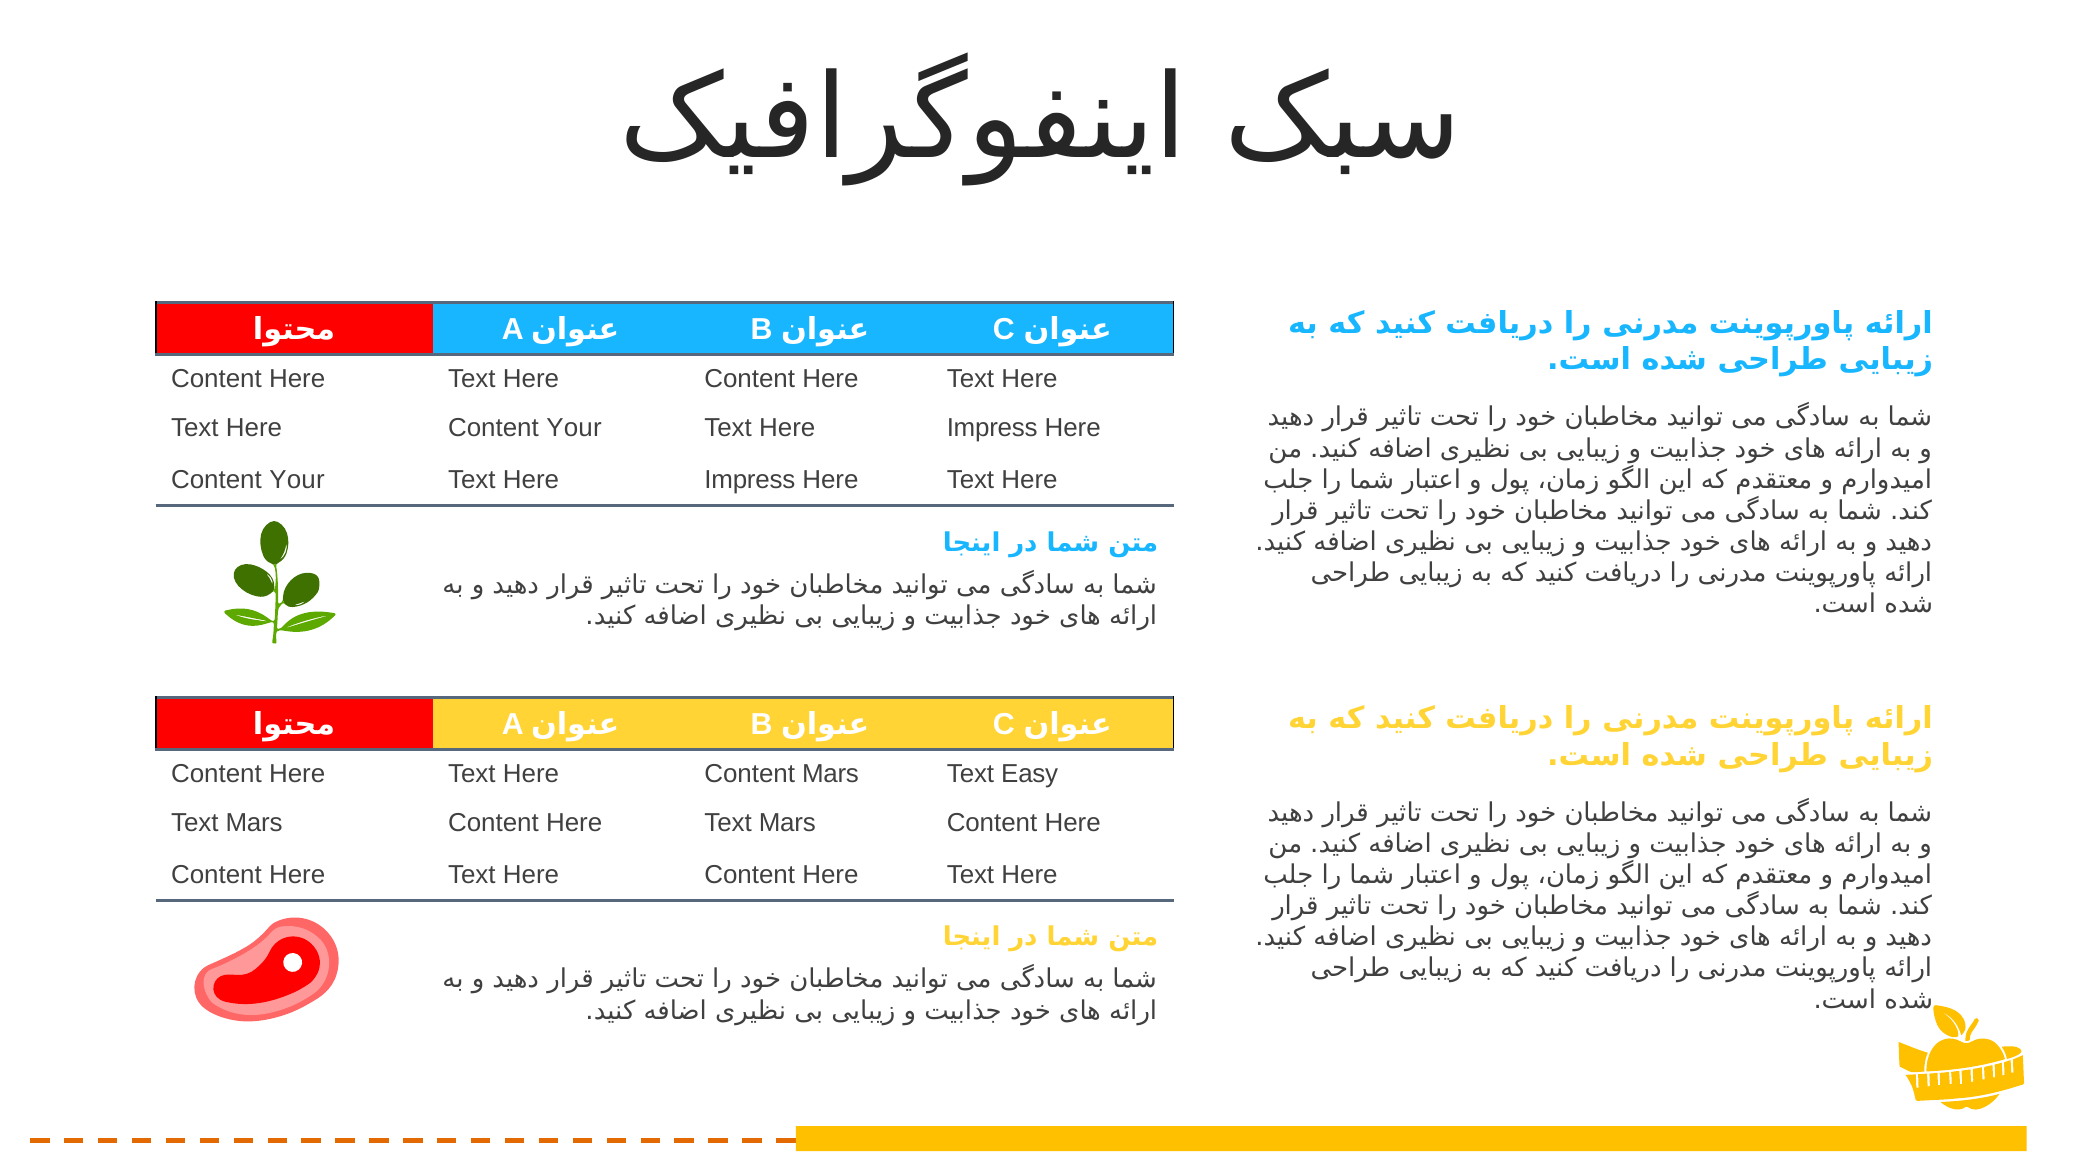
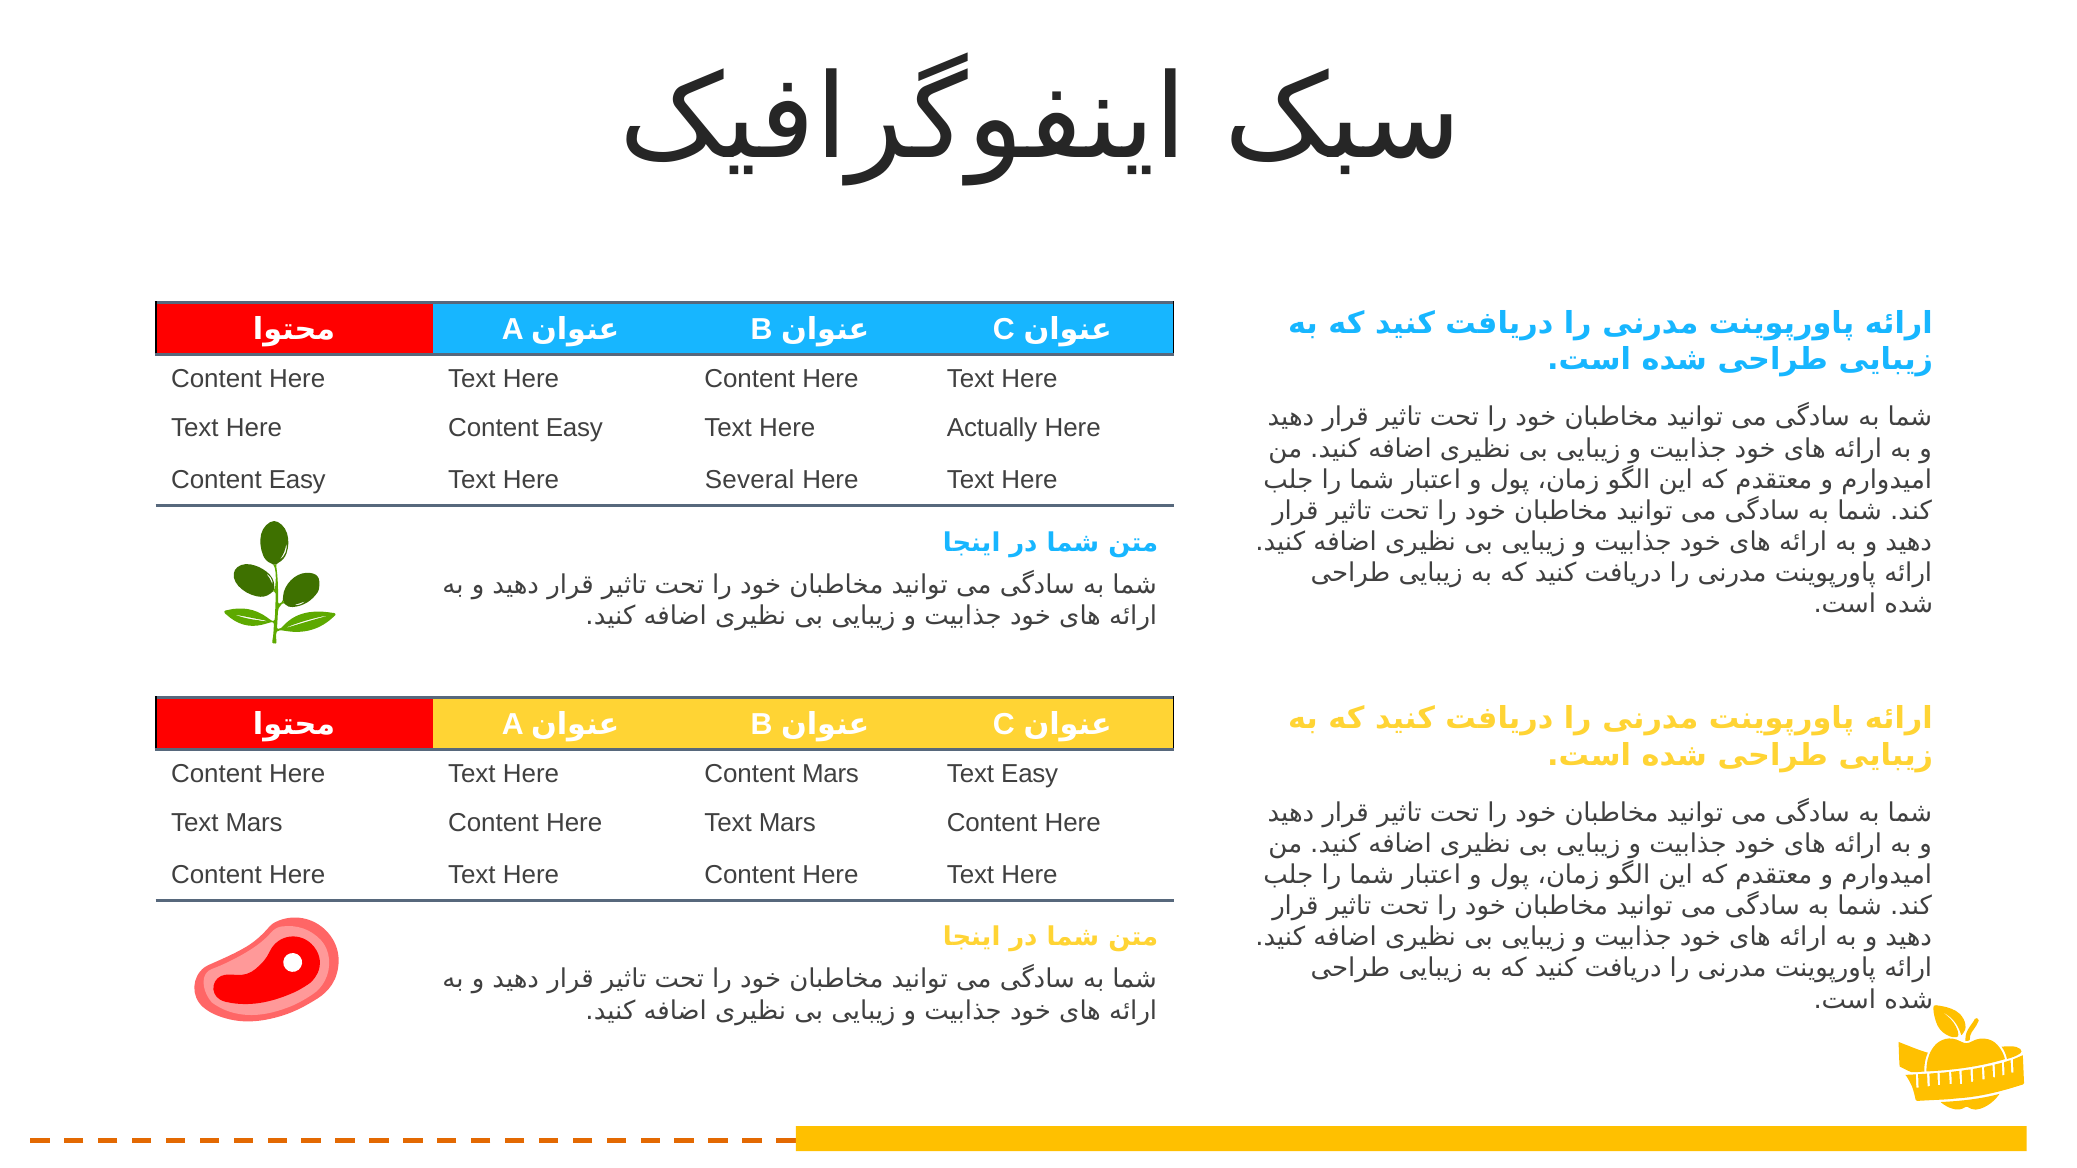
Text Here Content Your: Your -> Easy (574, 428)
Impress: Impress -> Actually (992, 428)
Your: Your -> Easy (297, 480)
Impress: Impress -> Several (750, 480)
